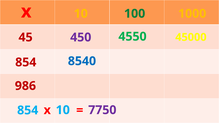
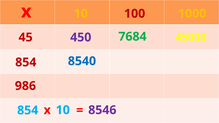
100 colour: green -> red (135, 14)
4550: 4550 -> 7684 (132, 37)
7750: 7750 -> 8546 (102, 110)
